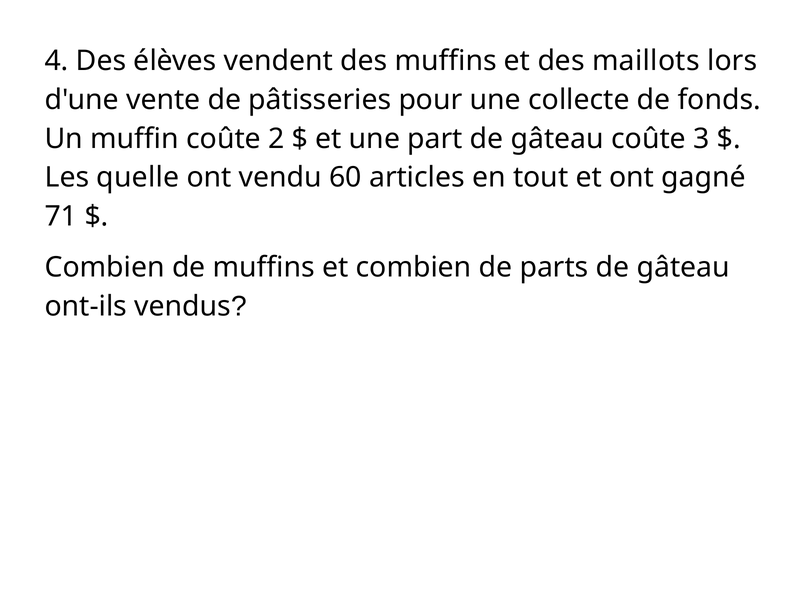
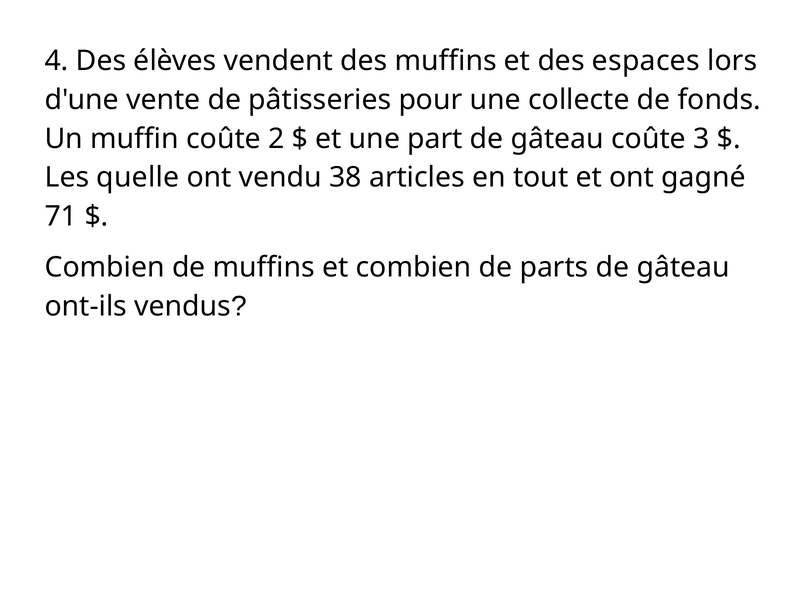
maillots: maillots -> espaces (646, 61)
60: 60 -> 38 (345, 178)
